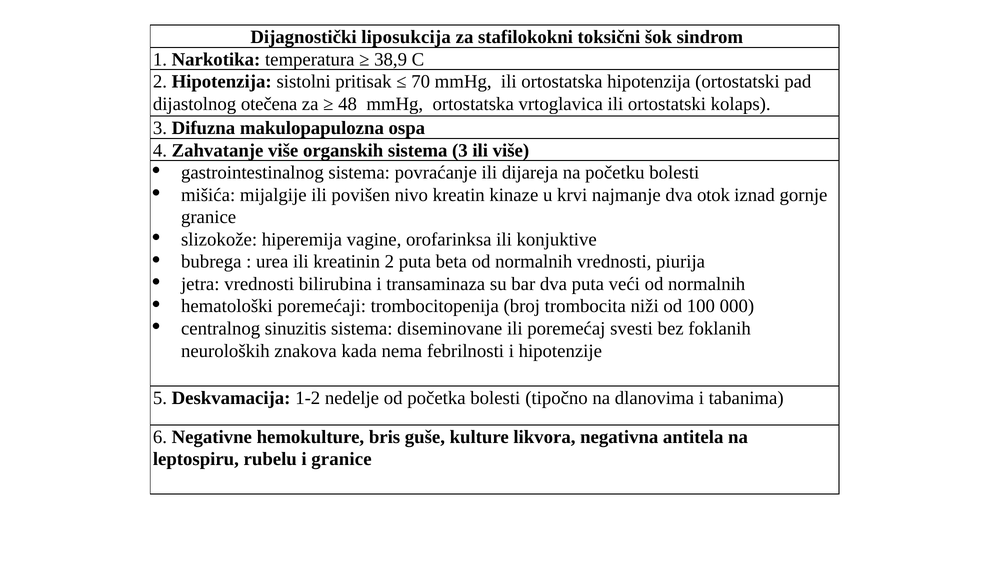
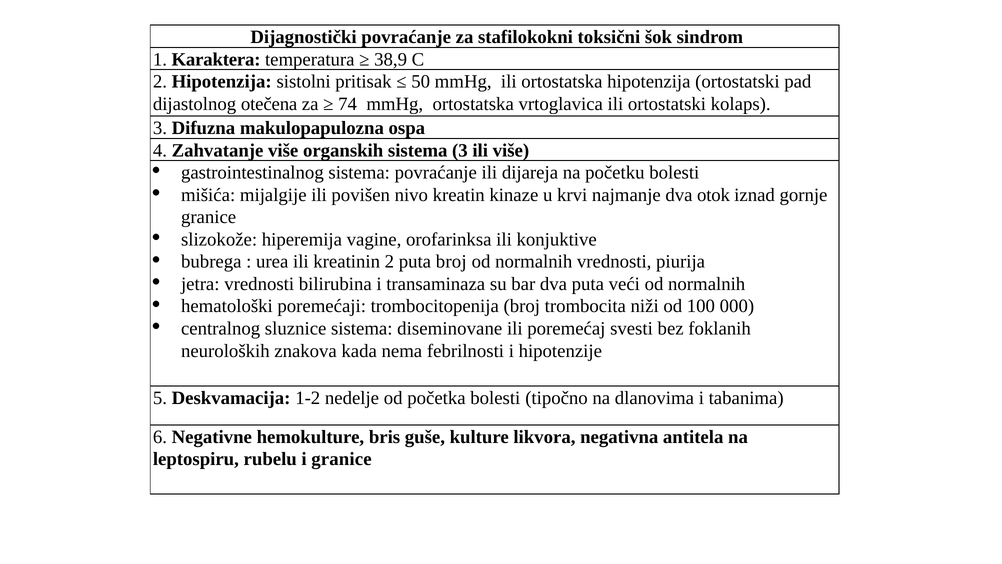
Dijagnostički liposukcija: liposukcija -> povraćanje (406, 37)
Narkotika: Narkotika -> Karaktera (216, 59)
70: 70 -> 50 (421, 82)
48: 48 -> 74 (348, 104)
puta beta: beta -> broj (451, 262)
sinuzitis: sinuzitis -> sluznice (296, 328)
